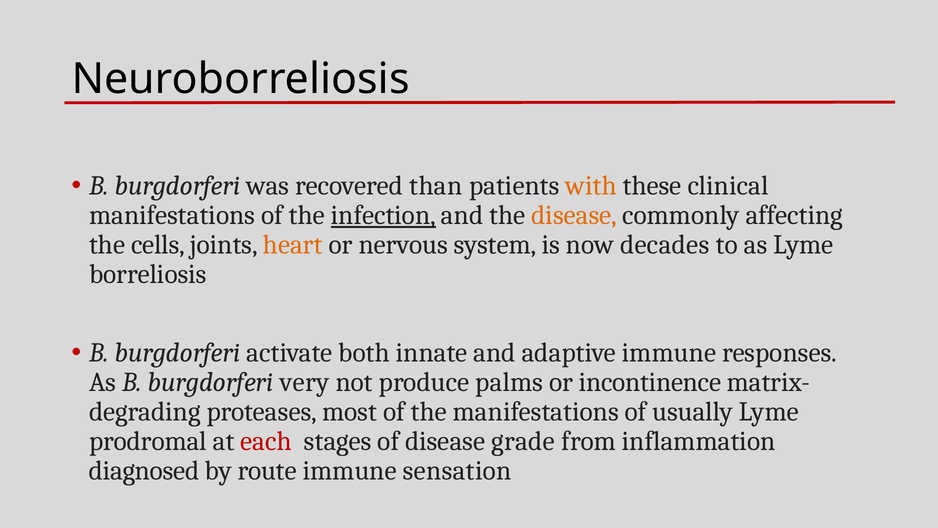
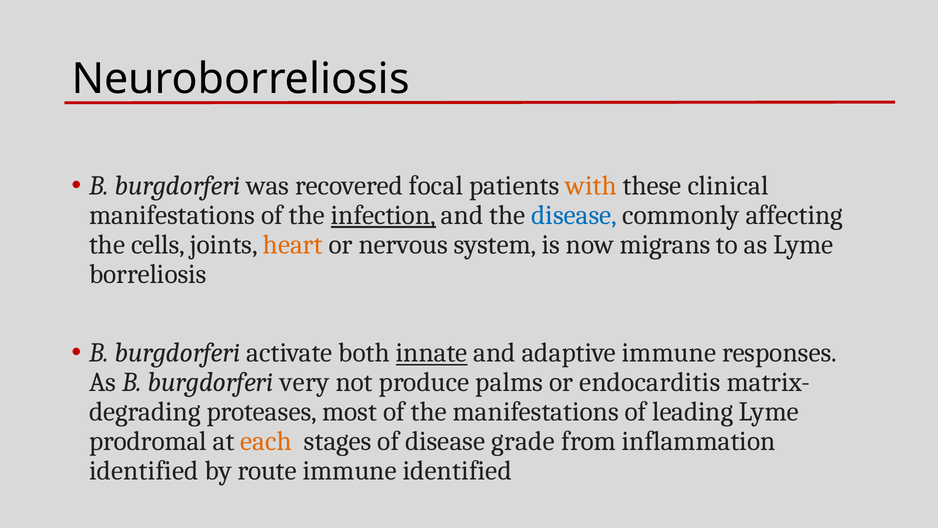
than: than -> focal (436, 186)
disease colour: orange -> blue (574, 215)
decades: decades -> migrans (665, 245)
innate underline: none -> present (432, 353)
incontinence: incontinence -> endocarditis (650, 382)
usually: usually -> leading (693, 412)
each colour: red -> orange (266, 441)
diagnosed: diagnosed -> identified (144, 471)
immune sensation: sensation -> identified (457, 471)
